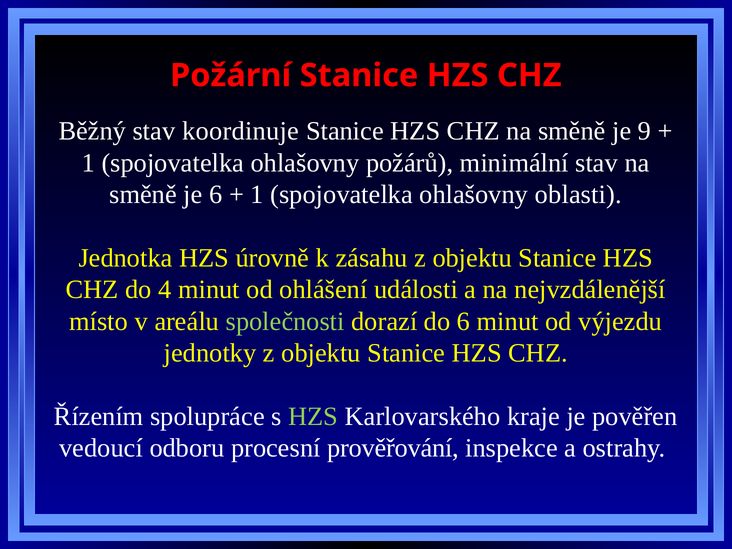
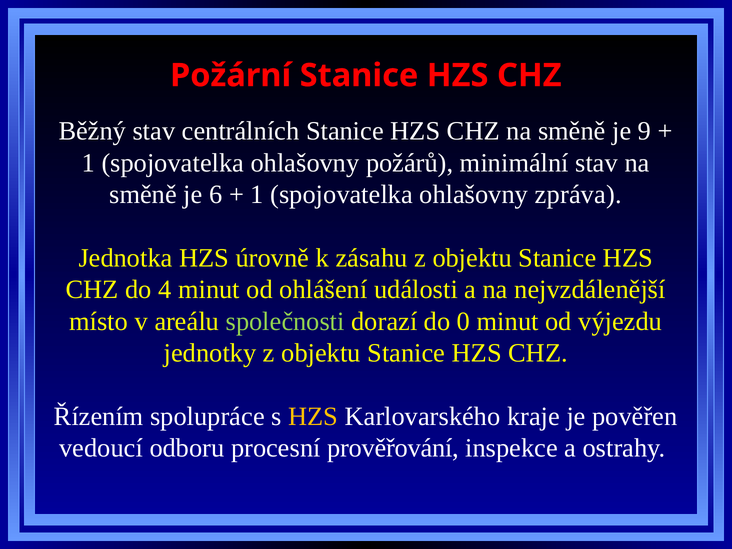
koordinuje: koordinuje -> centrálních (241, 131)
oblasti: oblasti -> zpráva (578, 195)
do 6: 6 -> 0 (464, 321)
HZS colour: light green -> yellow (313, 416)
